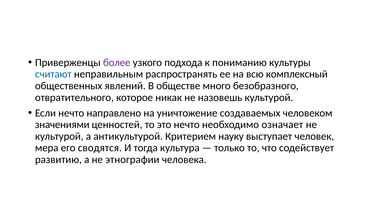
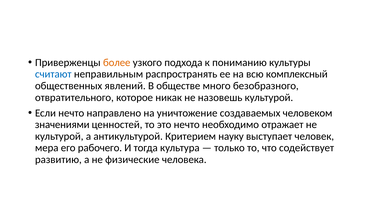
более colour: purple -> orange (117, 62)
означает: означает -> отражает (282, 124)
сводятся: сводятся -> рабочего (100, 148)
этнографии: этнографии -> физические (132, 159)
